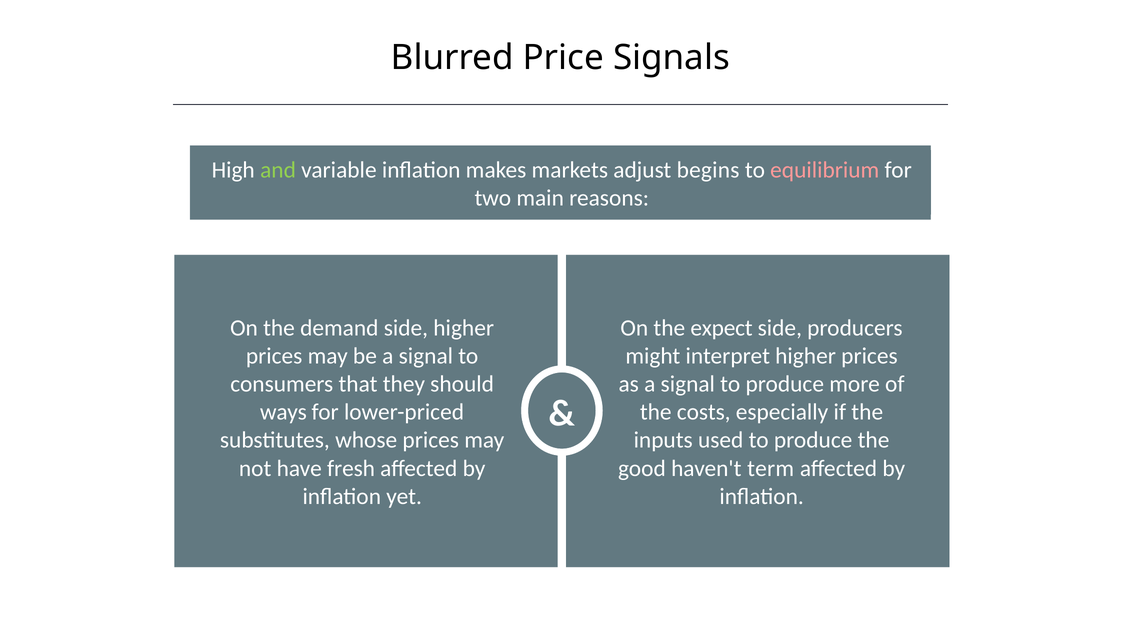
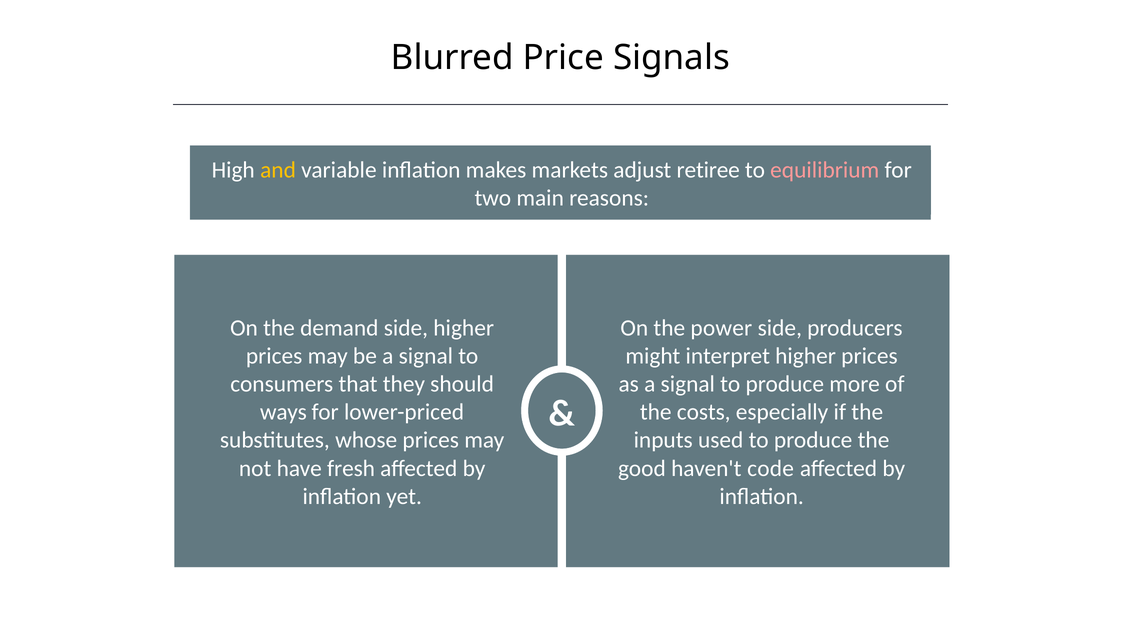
and colour: light green -> yellow (278, 170)
begins: begins -> retiree (708, 170)
expect: expect -> power (721, 328)
term: term -> code (771, 468)
